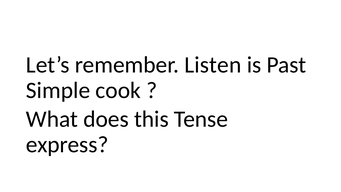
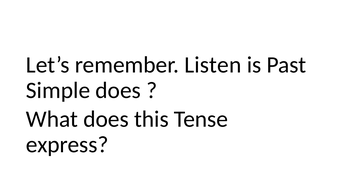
Simple cook: cook -> does (118, 90)
